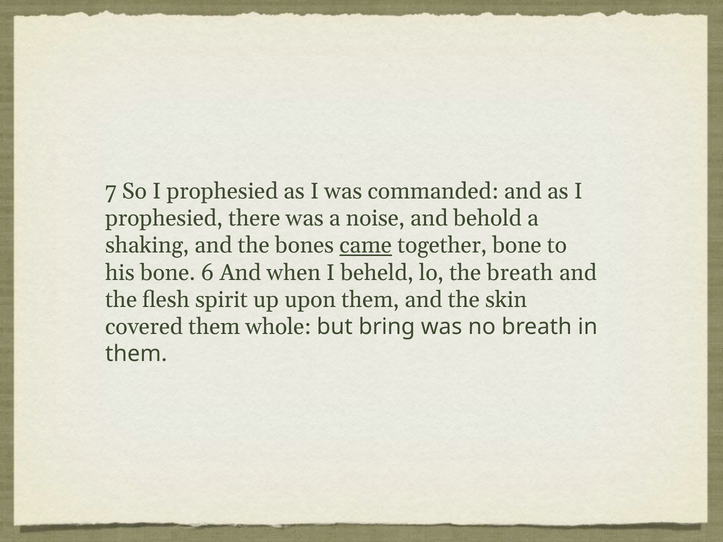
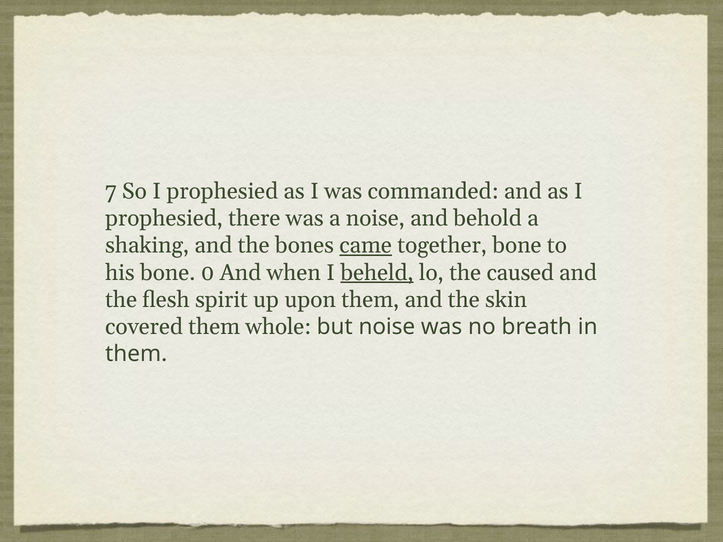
6: 6 -> 0 (208, 273)
beheld underline: none -> present (377, 273)
the breath: breath -> caused (520, 273)
but bring: bring -> noise (387, 327)
